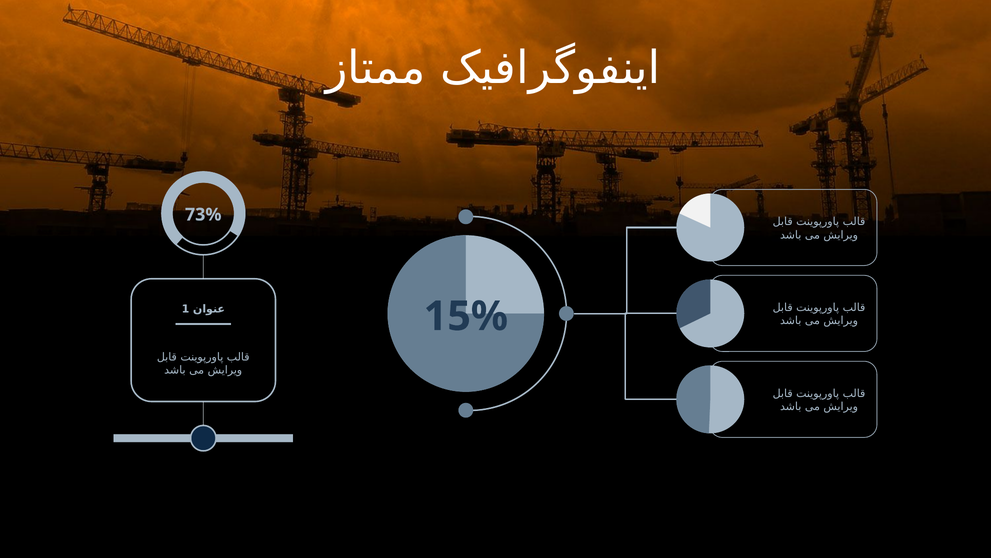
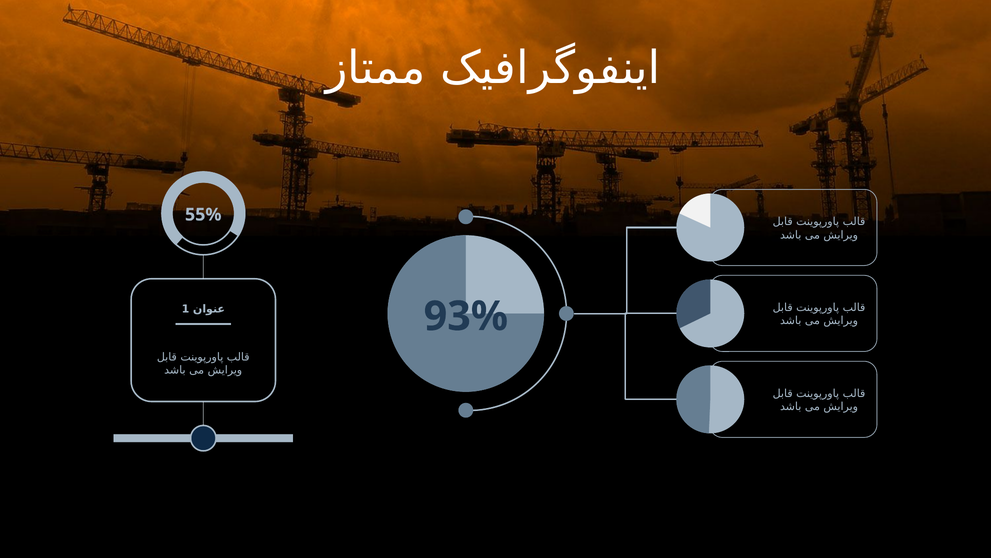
73%: 73% -> 55% (203, 214)
15%: 15% -> 93% (466, 316)
